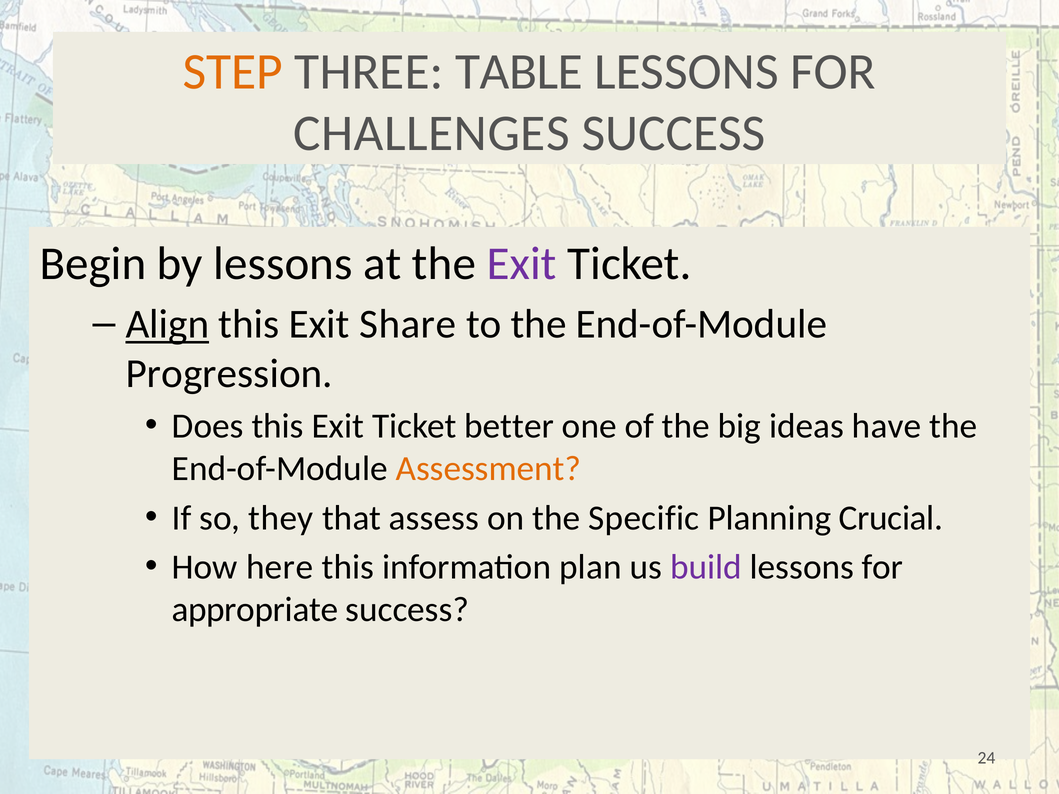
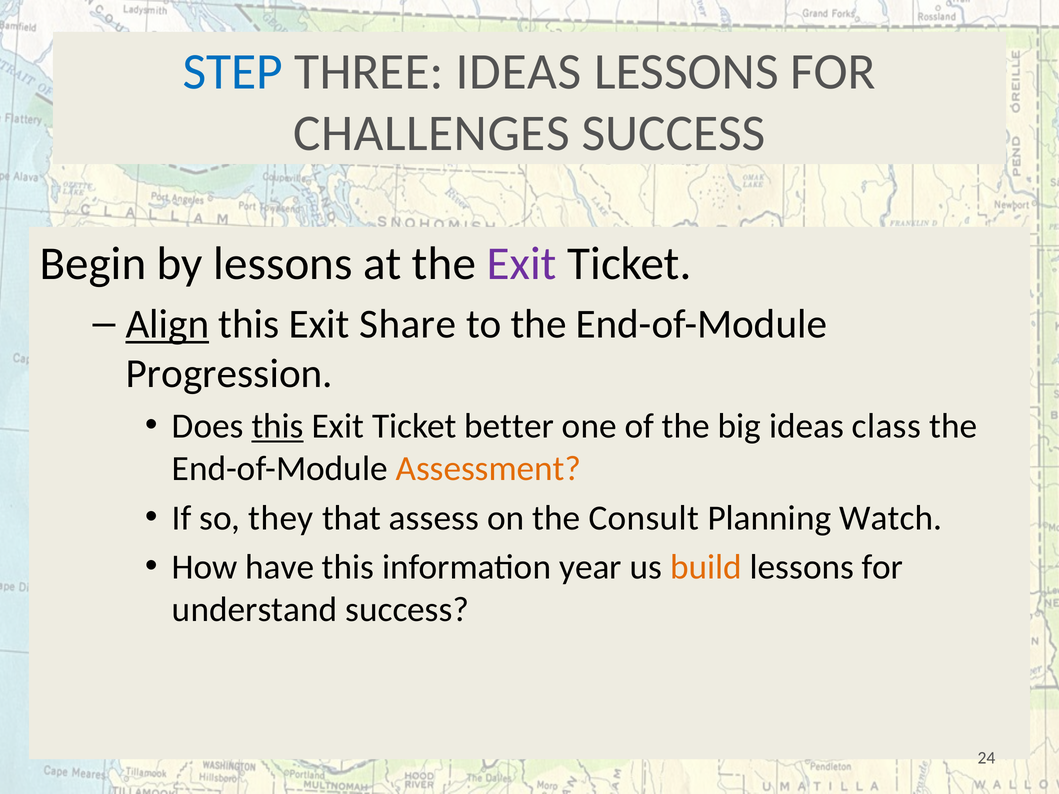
STEP colour: orange -> blue (233, 72)
THREE TABLE: TABLE -> IDEAS (519, 72)
this underline: none -> present (278, 426)
have: have -> class (886, 426)
Specific: Specific -> Consult (644, 518)
Crucial: Crucial -> Watch (891, 518)
here: here -> have (280, 567)
plan: plan -> year (590, 567)
build colour: purple -> orange (706, 567)
appropriate: appropriate -> understand (255, 610)
